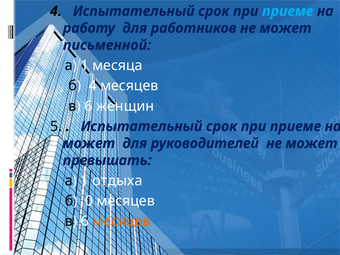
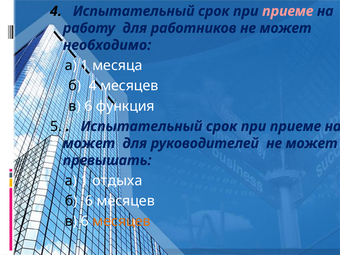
приеме colour: light blue -> pink (288, 11)
письменной: письменной -> необходимо (107, 45)
женщин: женщин -> функция (125, 106)
б 0: 0 -> 6 (89, 201)
